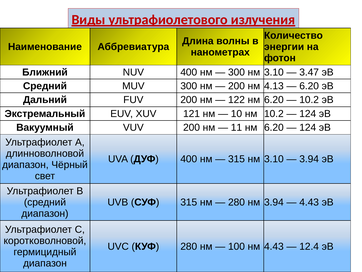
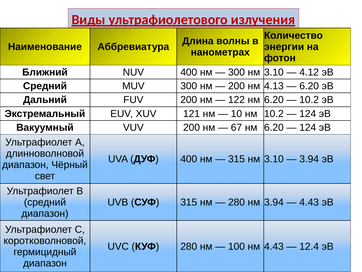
3.47: 3.47 -> 4.12 (309, 72)
11: 11 -> 67 (236, 127)
